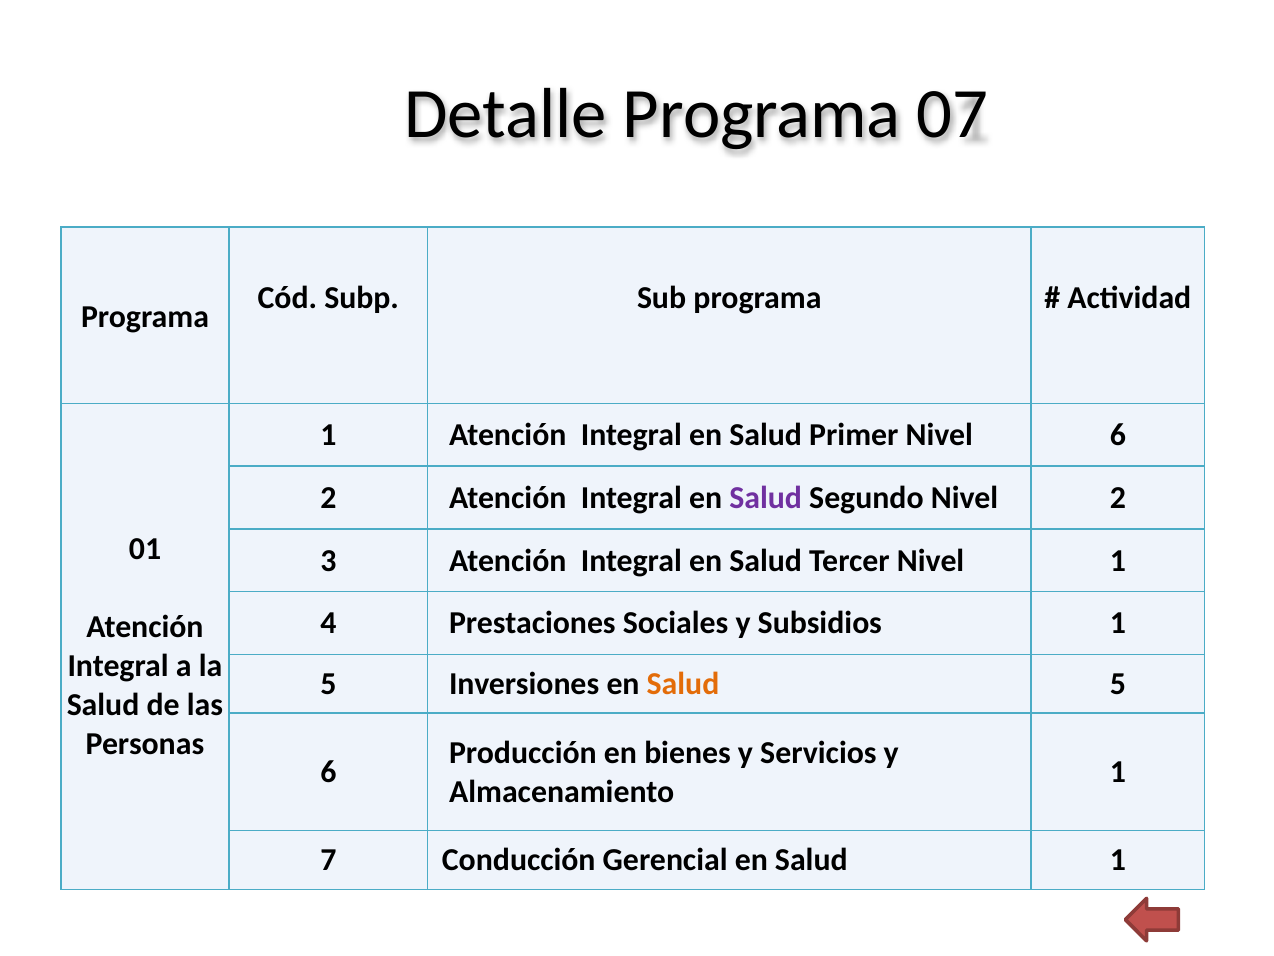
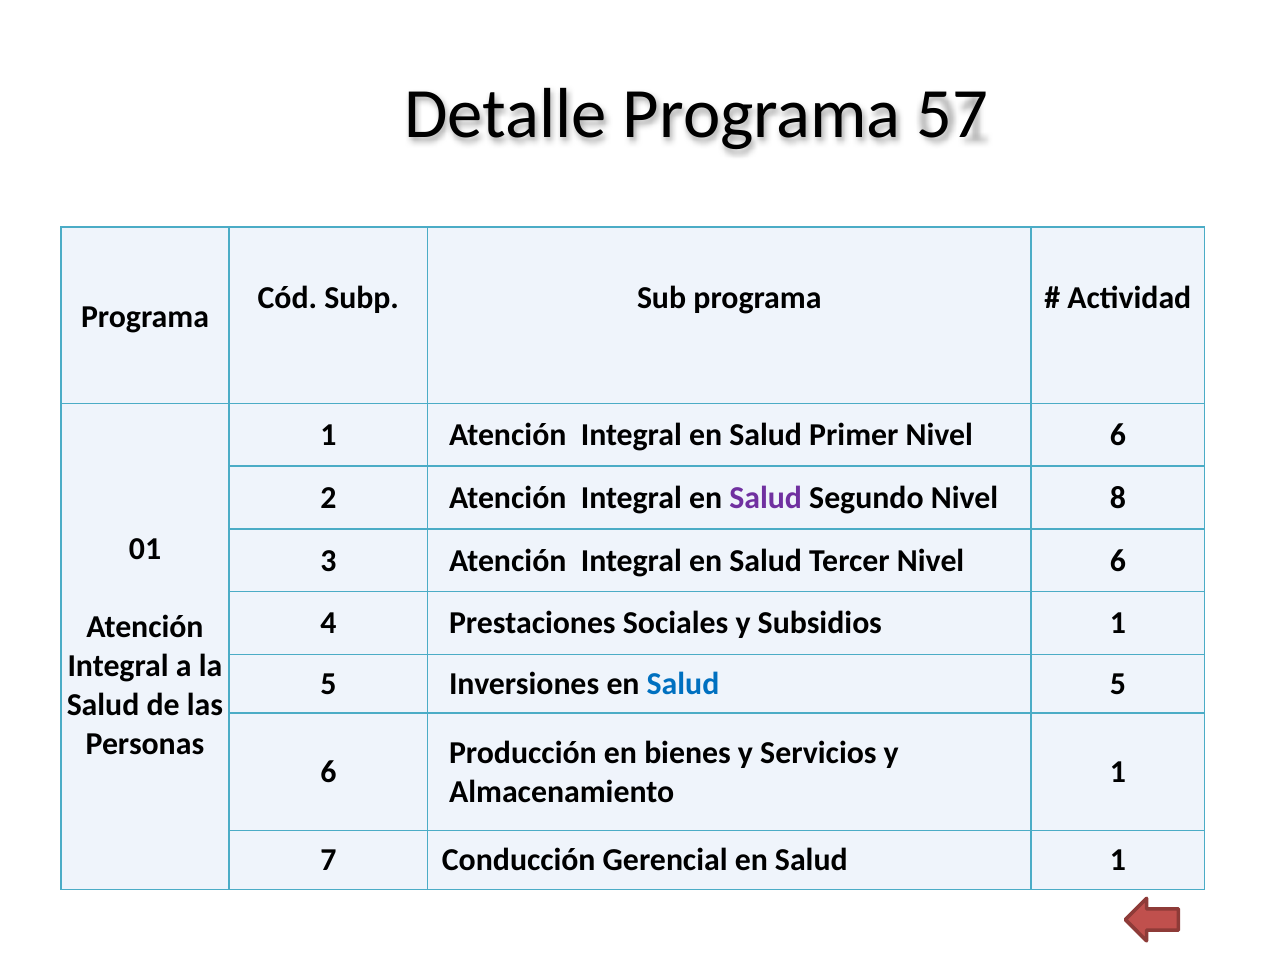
07: 07 -> 57 (953, 114)
Nivel 2: 2 -> 8 (1118, 498)
Tercer Nivel 1: 1 -> 6 (1118, 560)
Salud colour: orange -> blue (683, 684)
